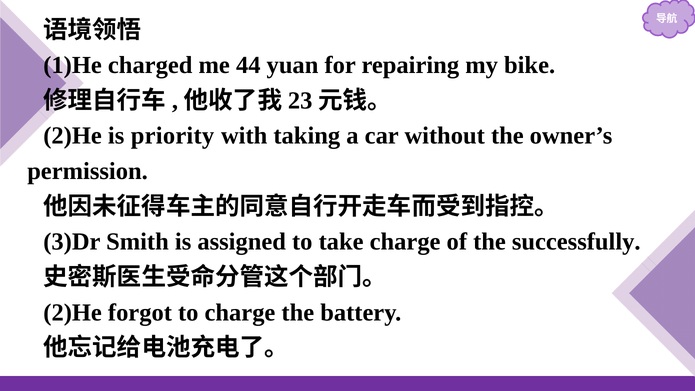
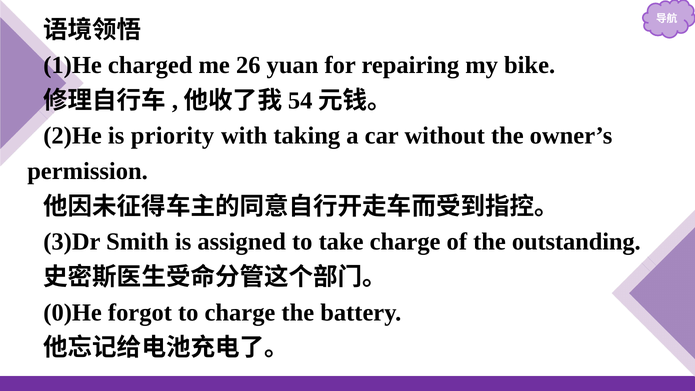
44: 44 -> 26 (248, 65)
23: 23 -> 54 (300, 101)
successfully: successfully -> outstanding (576, 242)
2)He: 2)He -> 0)He (73, 312)
